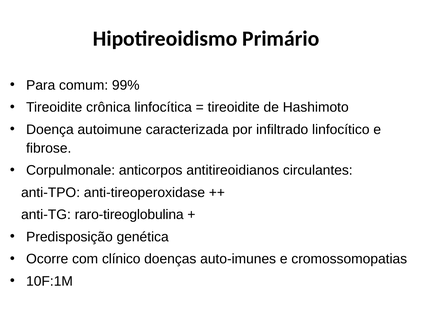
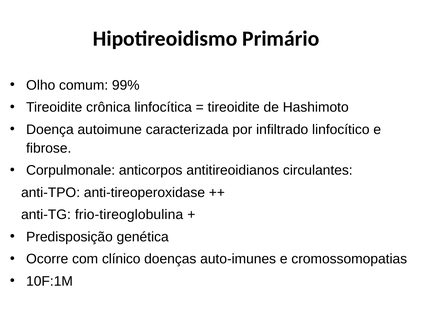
Para: Para -> Olho (41, 85)
raro-tireoglobulina: raro-tireoglobulina -> frio-tireoglobulina (129, 215)
